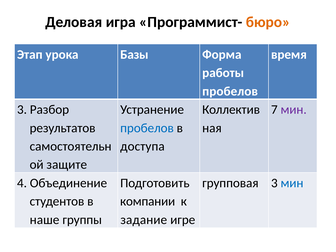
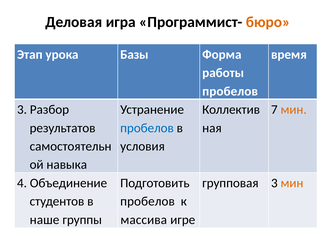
мин colour: purple -> orange (294, 110)
доступа: доступа -> условия (143, 146)
защите: защите -> навыка (67, 165)
мин colour: blue -> orange (292, 183)
компании: компании -> пробелов (148, 201)
задание: задание -> массива (144, 220)
